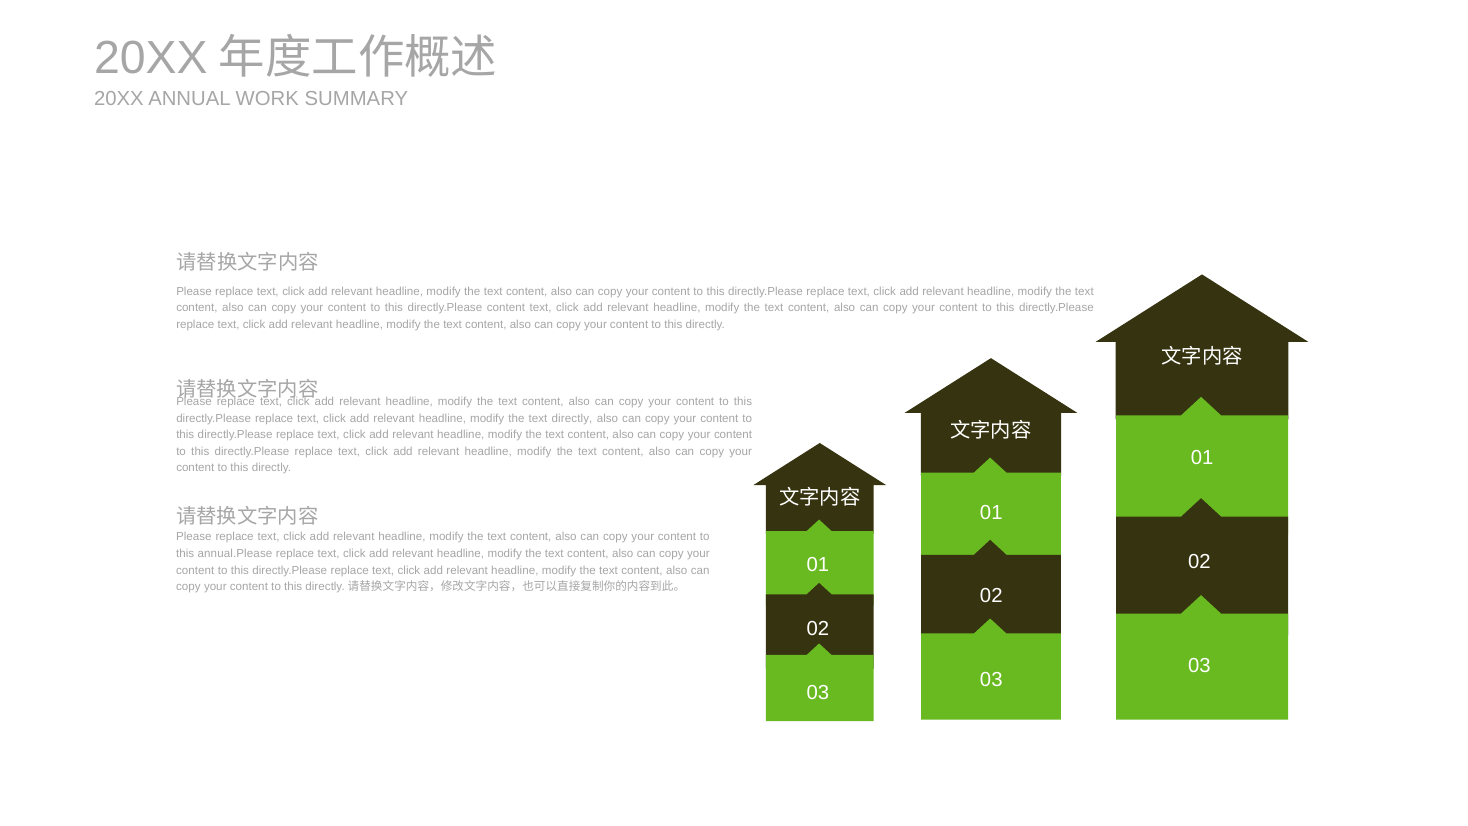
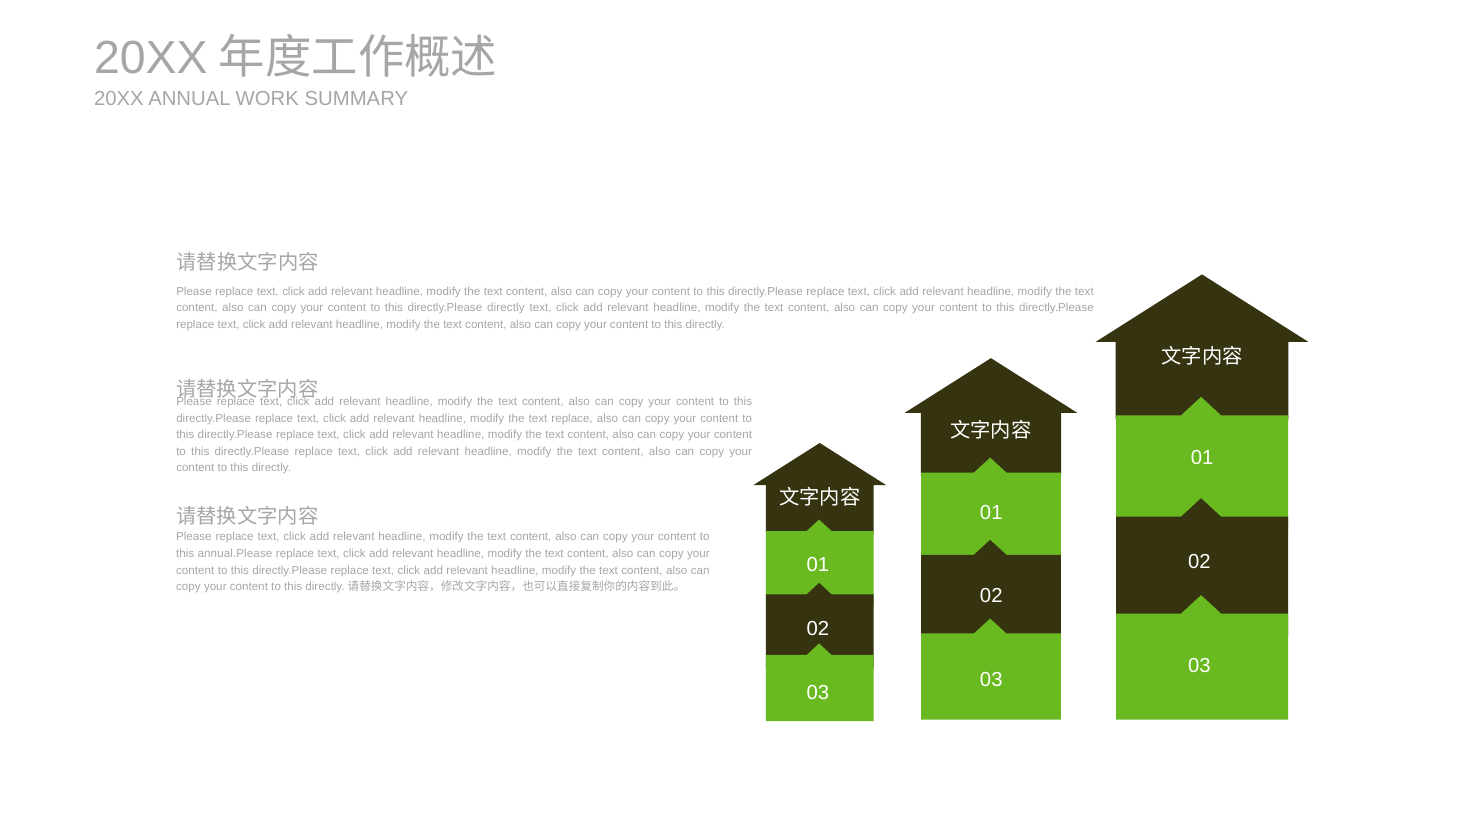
directly.Please content: content -> directly (506, 308)
text directly: directly -> replace (572, 418)
